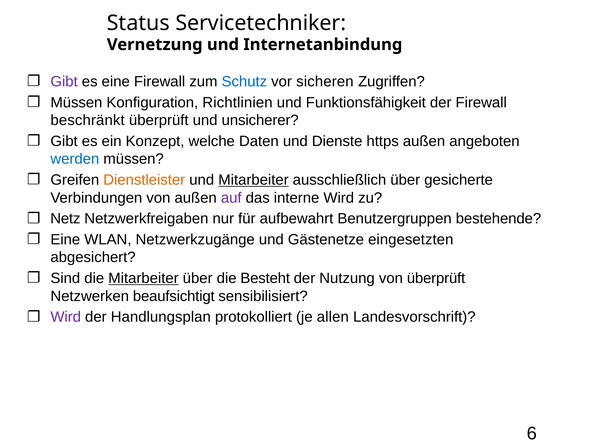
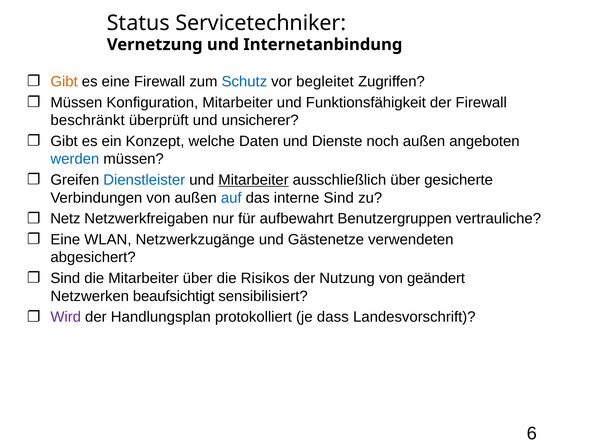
Gibt colour: purple -> orange (64, 82)
sicheren: sicheren -> begleitet (325, 82)
Konfiguration Richtlinien: Richtlinien -> Mitarbeiter (238, 102)
https: https -> noch (383, 141)
Dienstleister colour: orange -> blue (144, 180)
auf colour: purple -> blue (231, 198)
interne Wird: Wird -> Sind (339, 198)
bestehende: bestehende -> vertrauliche (498, 219)
eingesetzten: eingesetzten -> verwendeten (411, 240)
Mitarbeiter underline: present -> none (143, 278)
Besteht: Besteht -> Risikos (265, 278)
von überprüft: überprüft -> geändert (436, 278)
allen: allen -> dass (333, 317)
